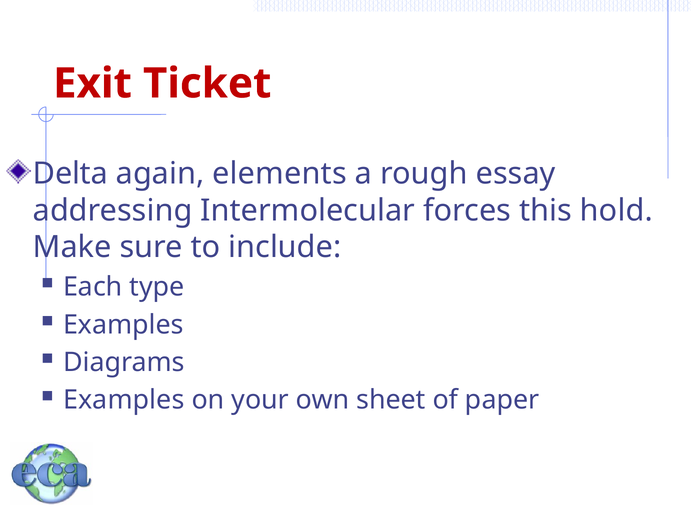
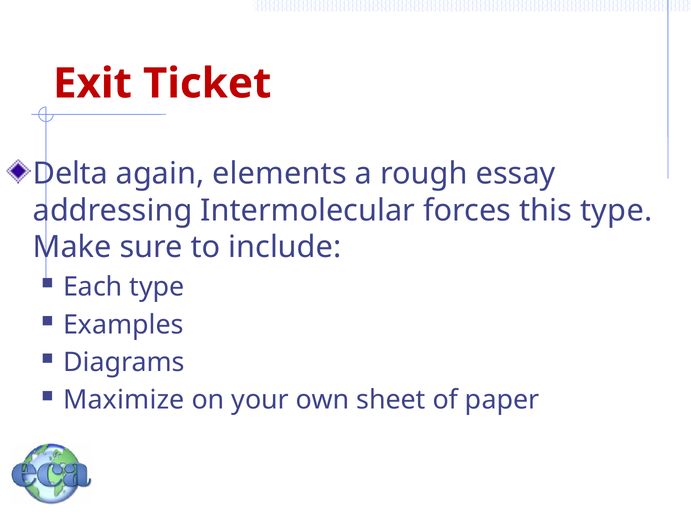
this hold: hold -> type (616, 211)
Examples: Examples -> Maximize (124, 400)
